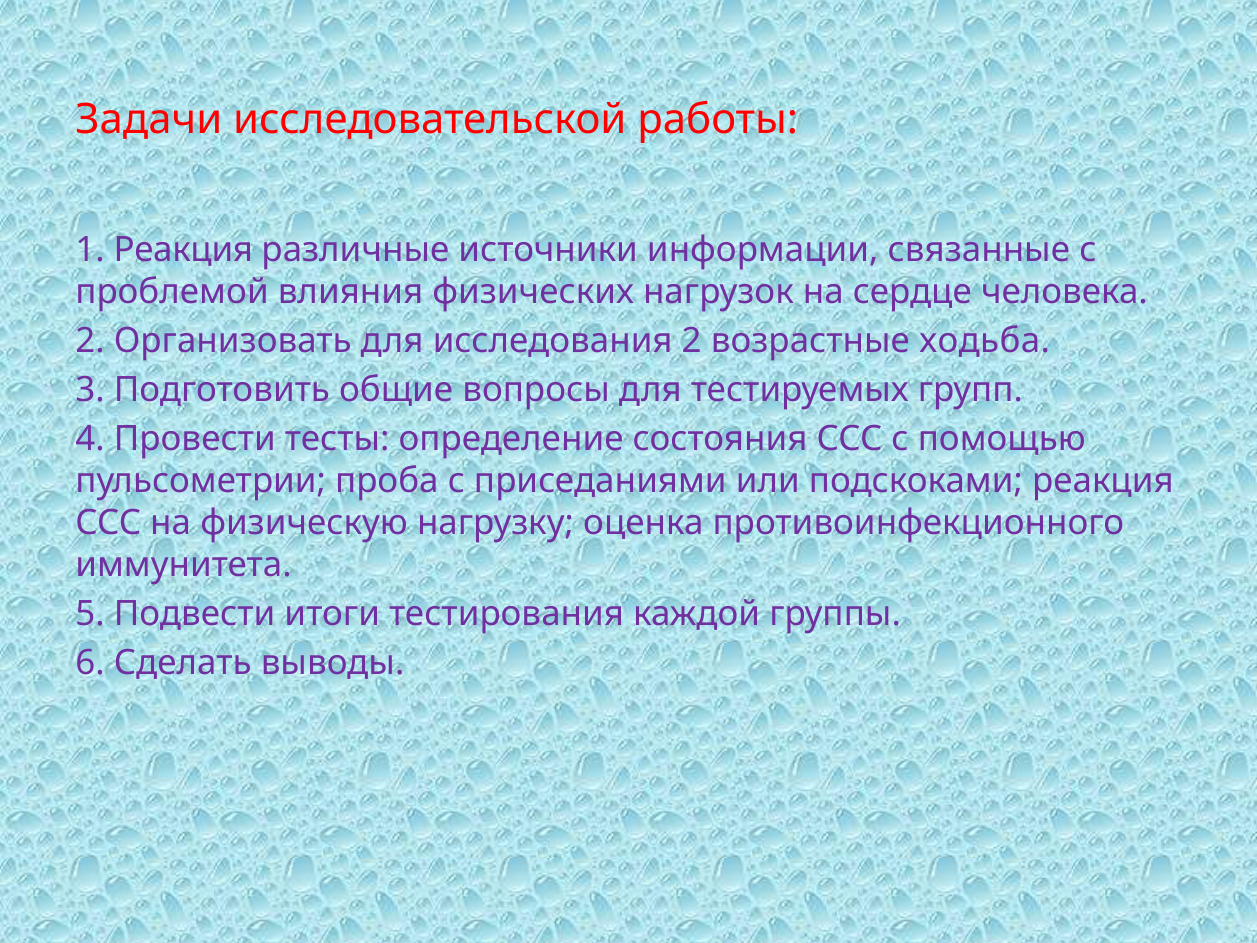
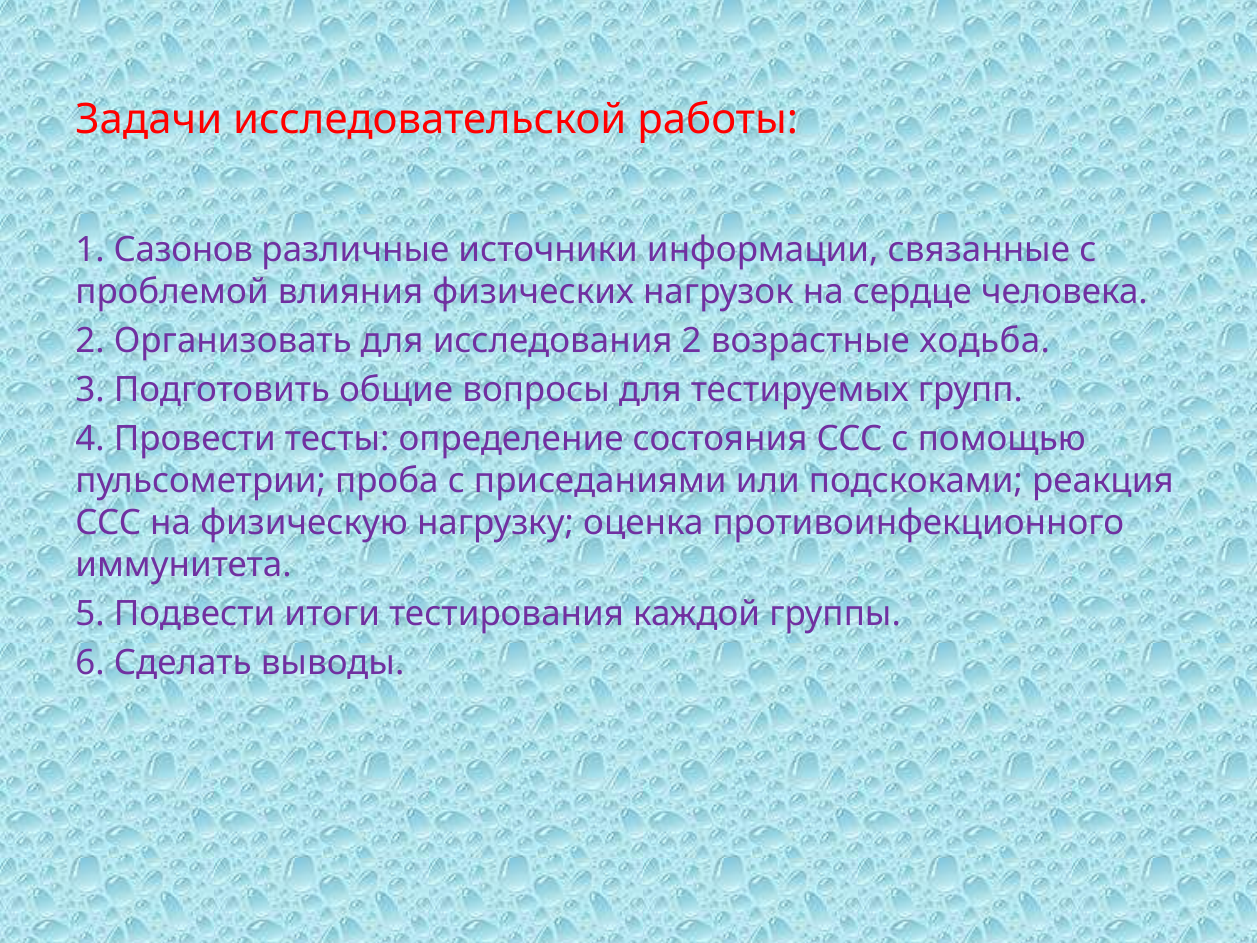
1 Реакция: Реакция -> Сазонов (183, 250)
